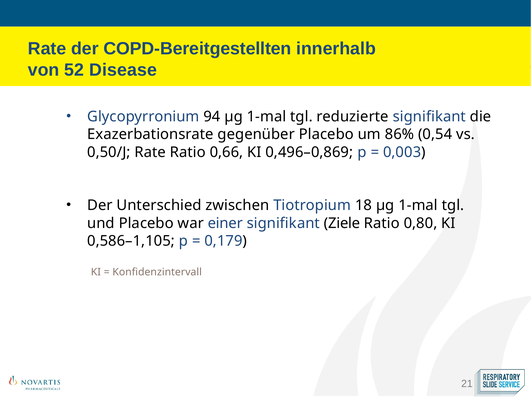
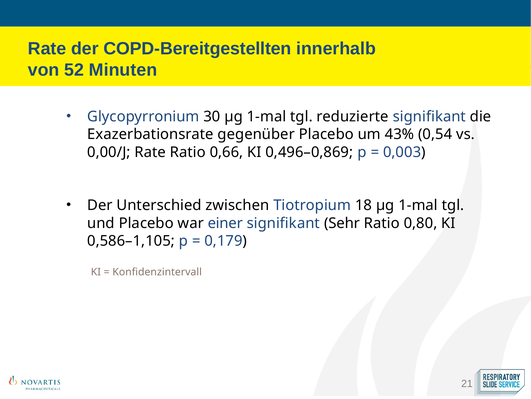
Disease: Disease -> Minuten (123, 70)
94: 94 -> 30 (212, 116)
86%: 86% -> 43% (399, 134)
0,50/J: 0,50/J -> 0,00/J (109, 152)
Ziele: Ziele -> Sehr (342, 223)
